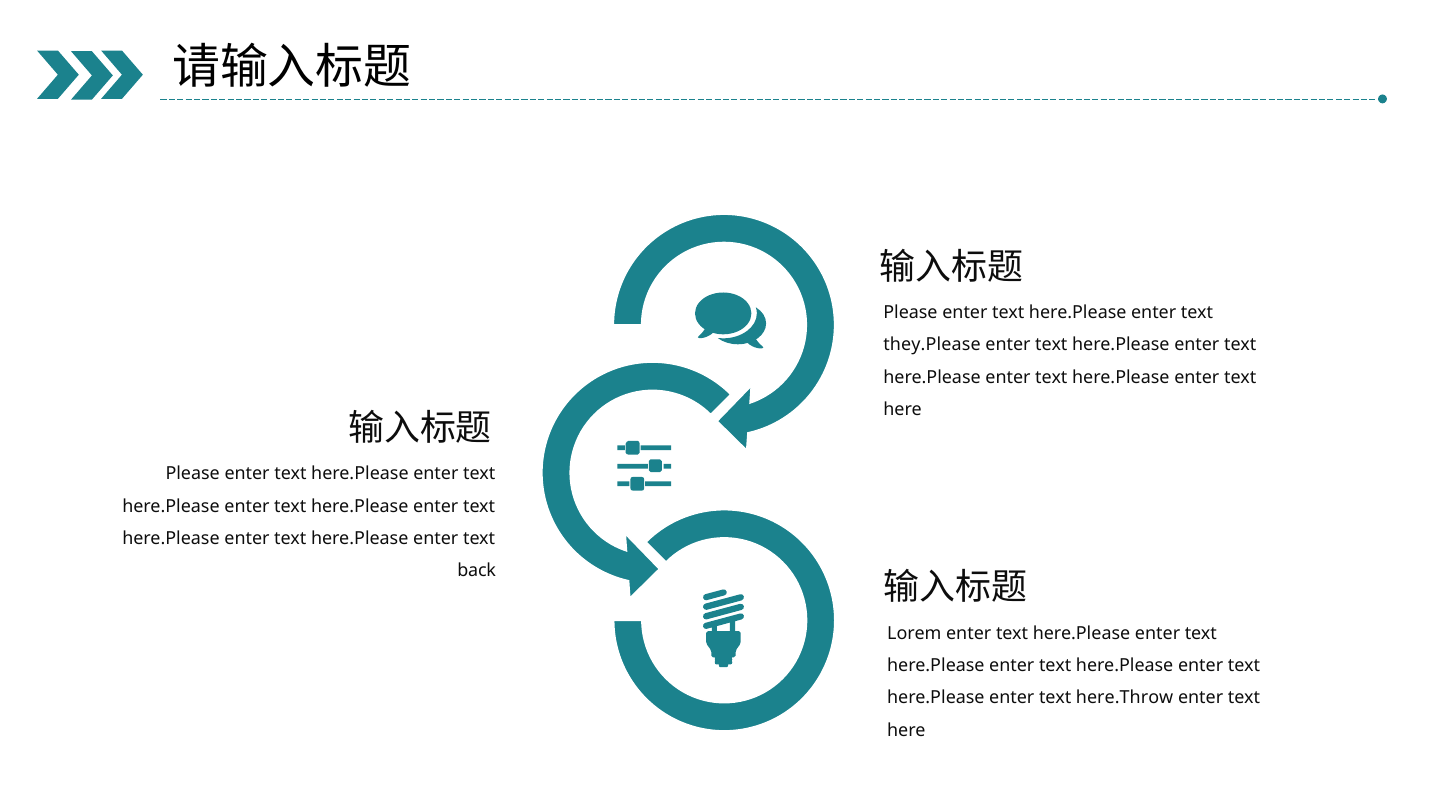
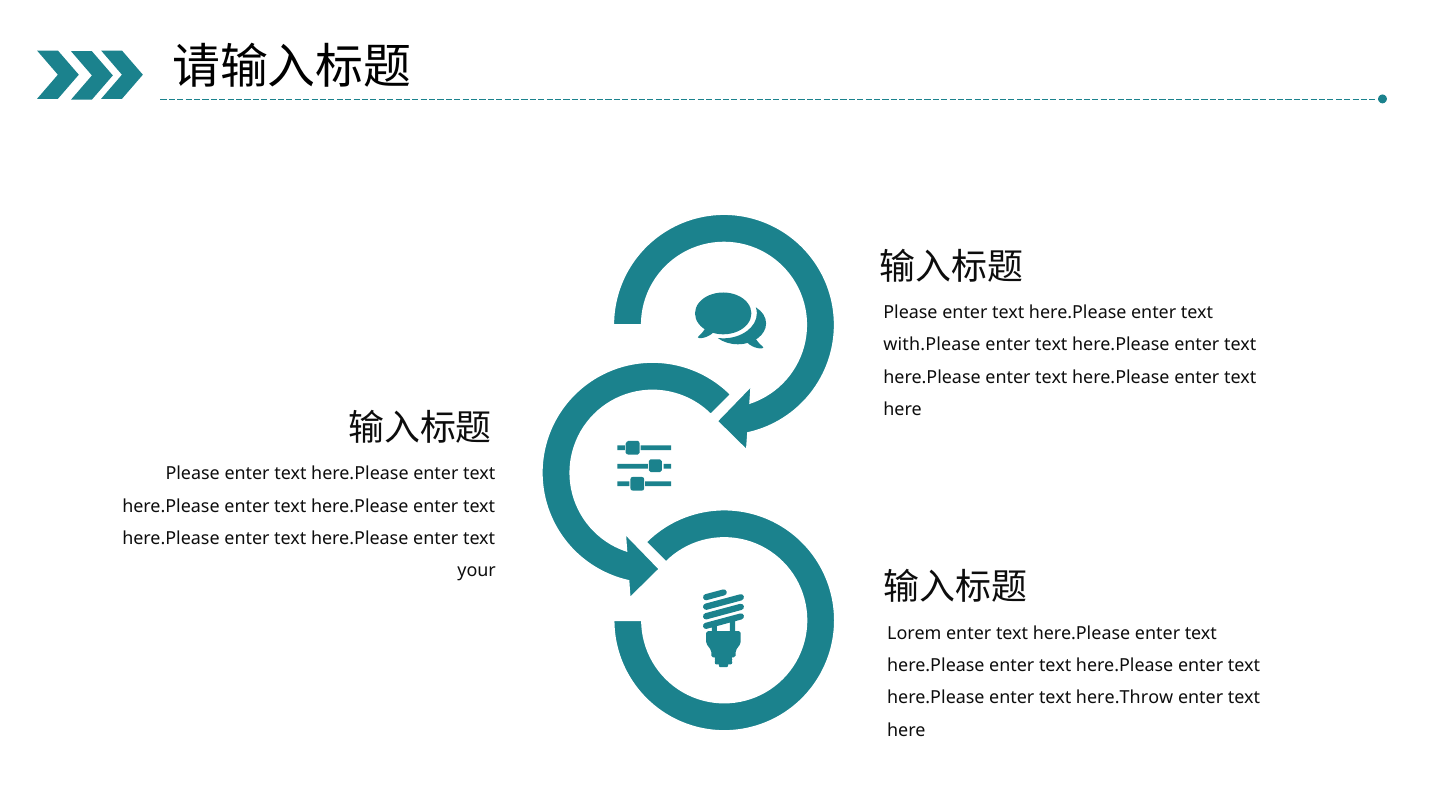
they.Please: they.Please -> with.Please (932, 345)
back: back -> your (477, 571)
